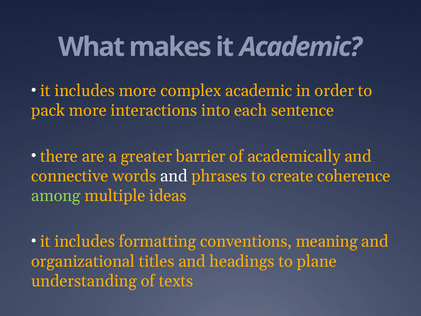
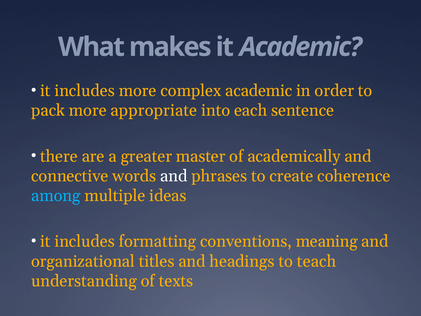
interactions: interactions -> appropriate (154, 110)
barrier: barrier -> master (201, 156)
among colour: light green -> light blue (56, 196)
plane: plane -> teach (317, 261)
